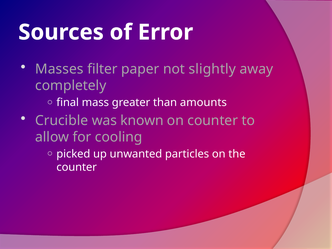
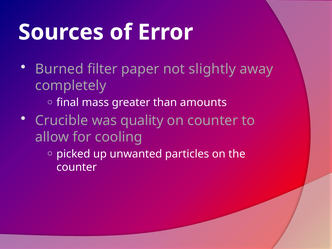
Masses: Masses -> Burned (59, 69)
known: known -> quality (142, 120)
